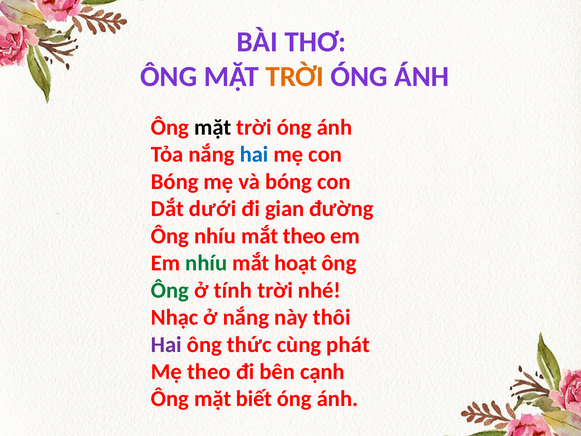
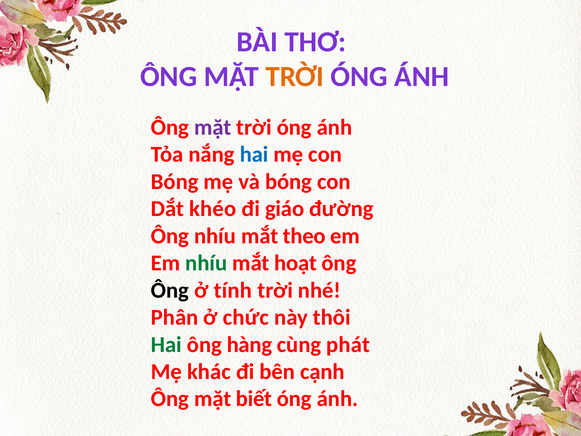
mặt colour: black -> purple (213, 127)
dưới: dưới -> khéo (213, 209)
gian: gian -> giáo (285, 209)
Ông colour: green -> black (170, 290)
Nhạc: Nhạc -> Phân (175, 317)
ở nắng: nắng -> chức (246, 317)
Hai colour: purple -> green (166, 344)
thức: thức -> hàng (249, 344)
Mẹ theo: theo -> khác (209, 371)
